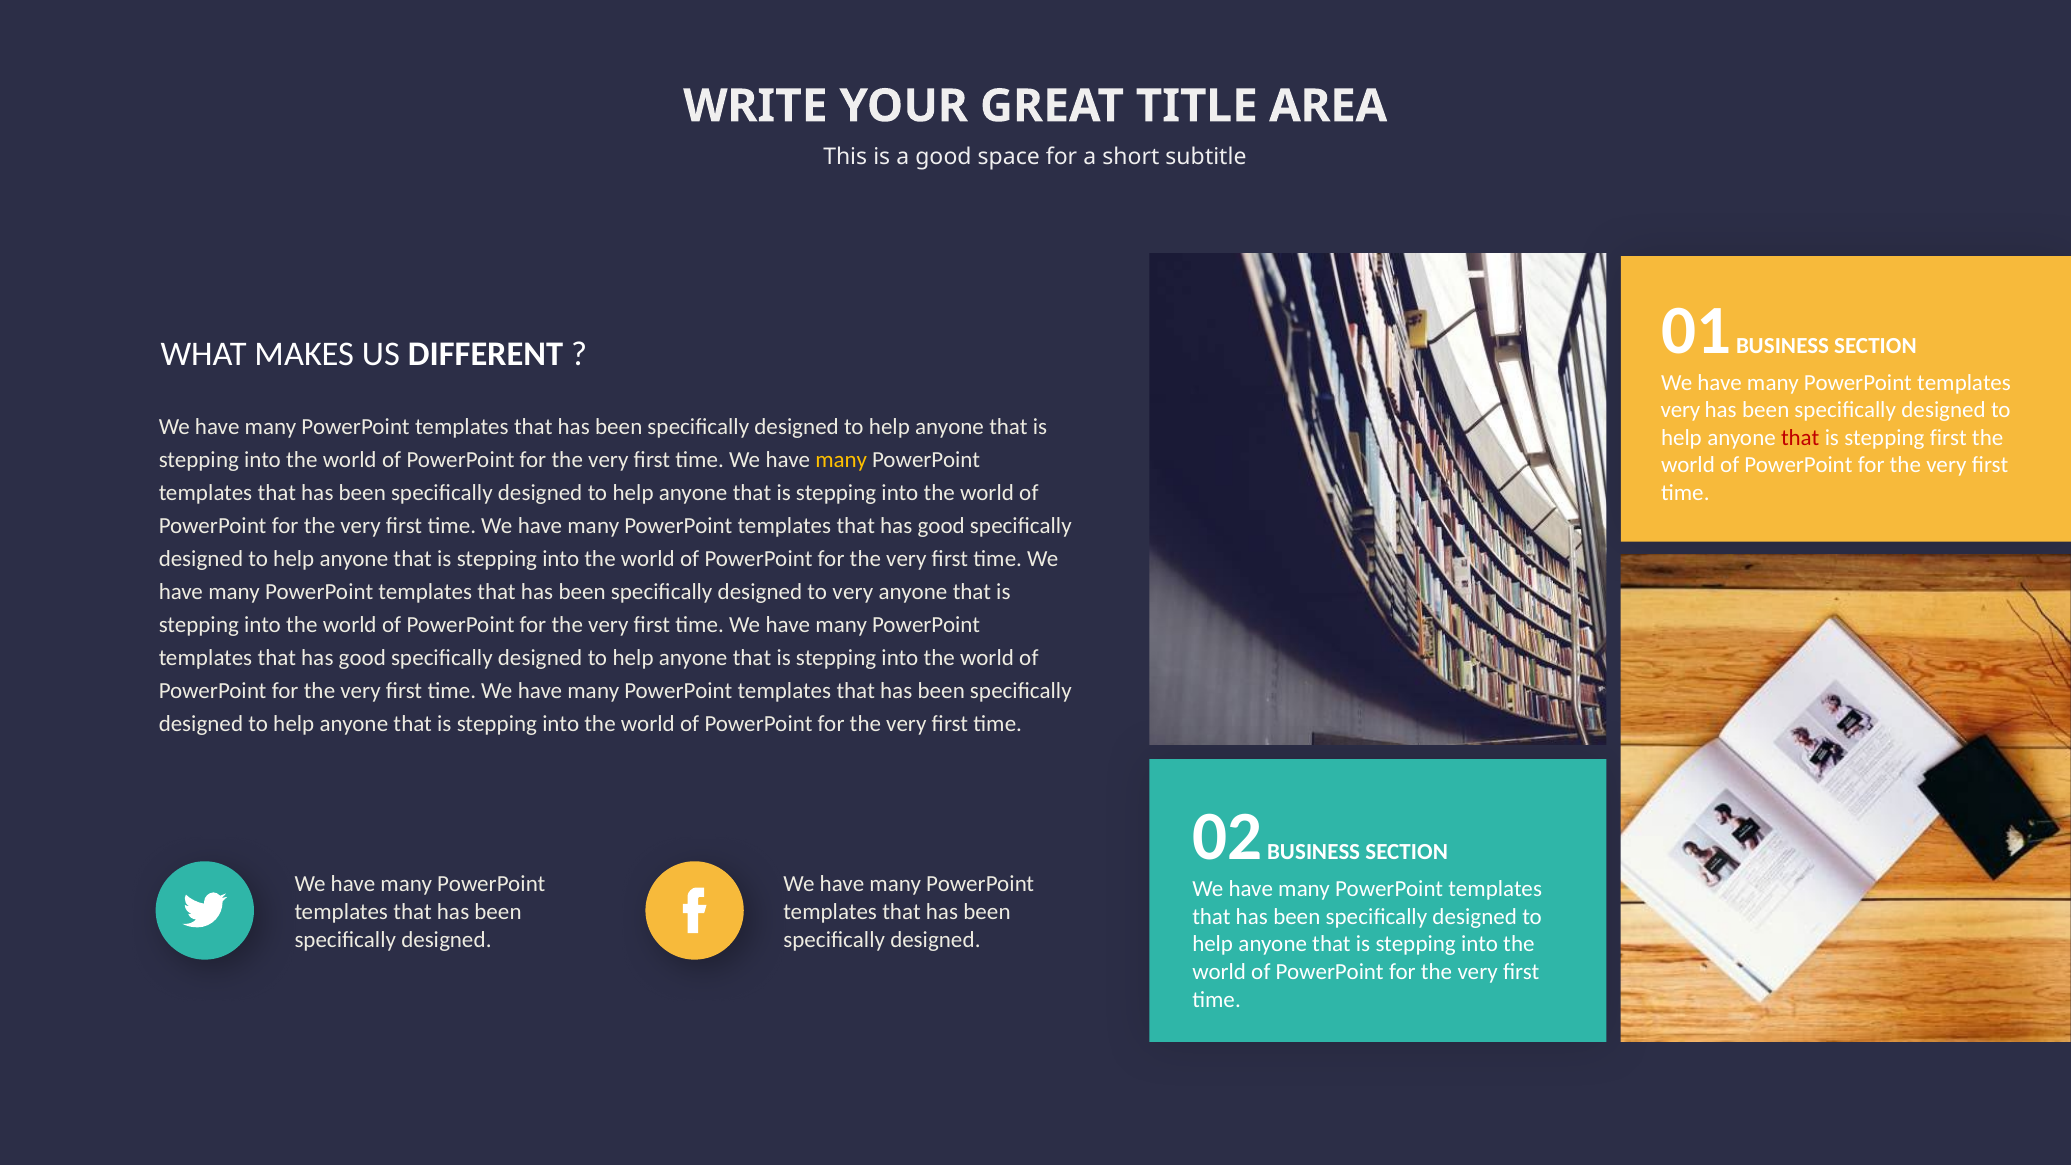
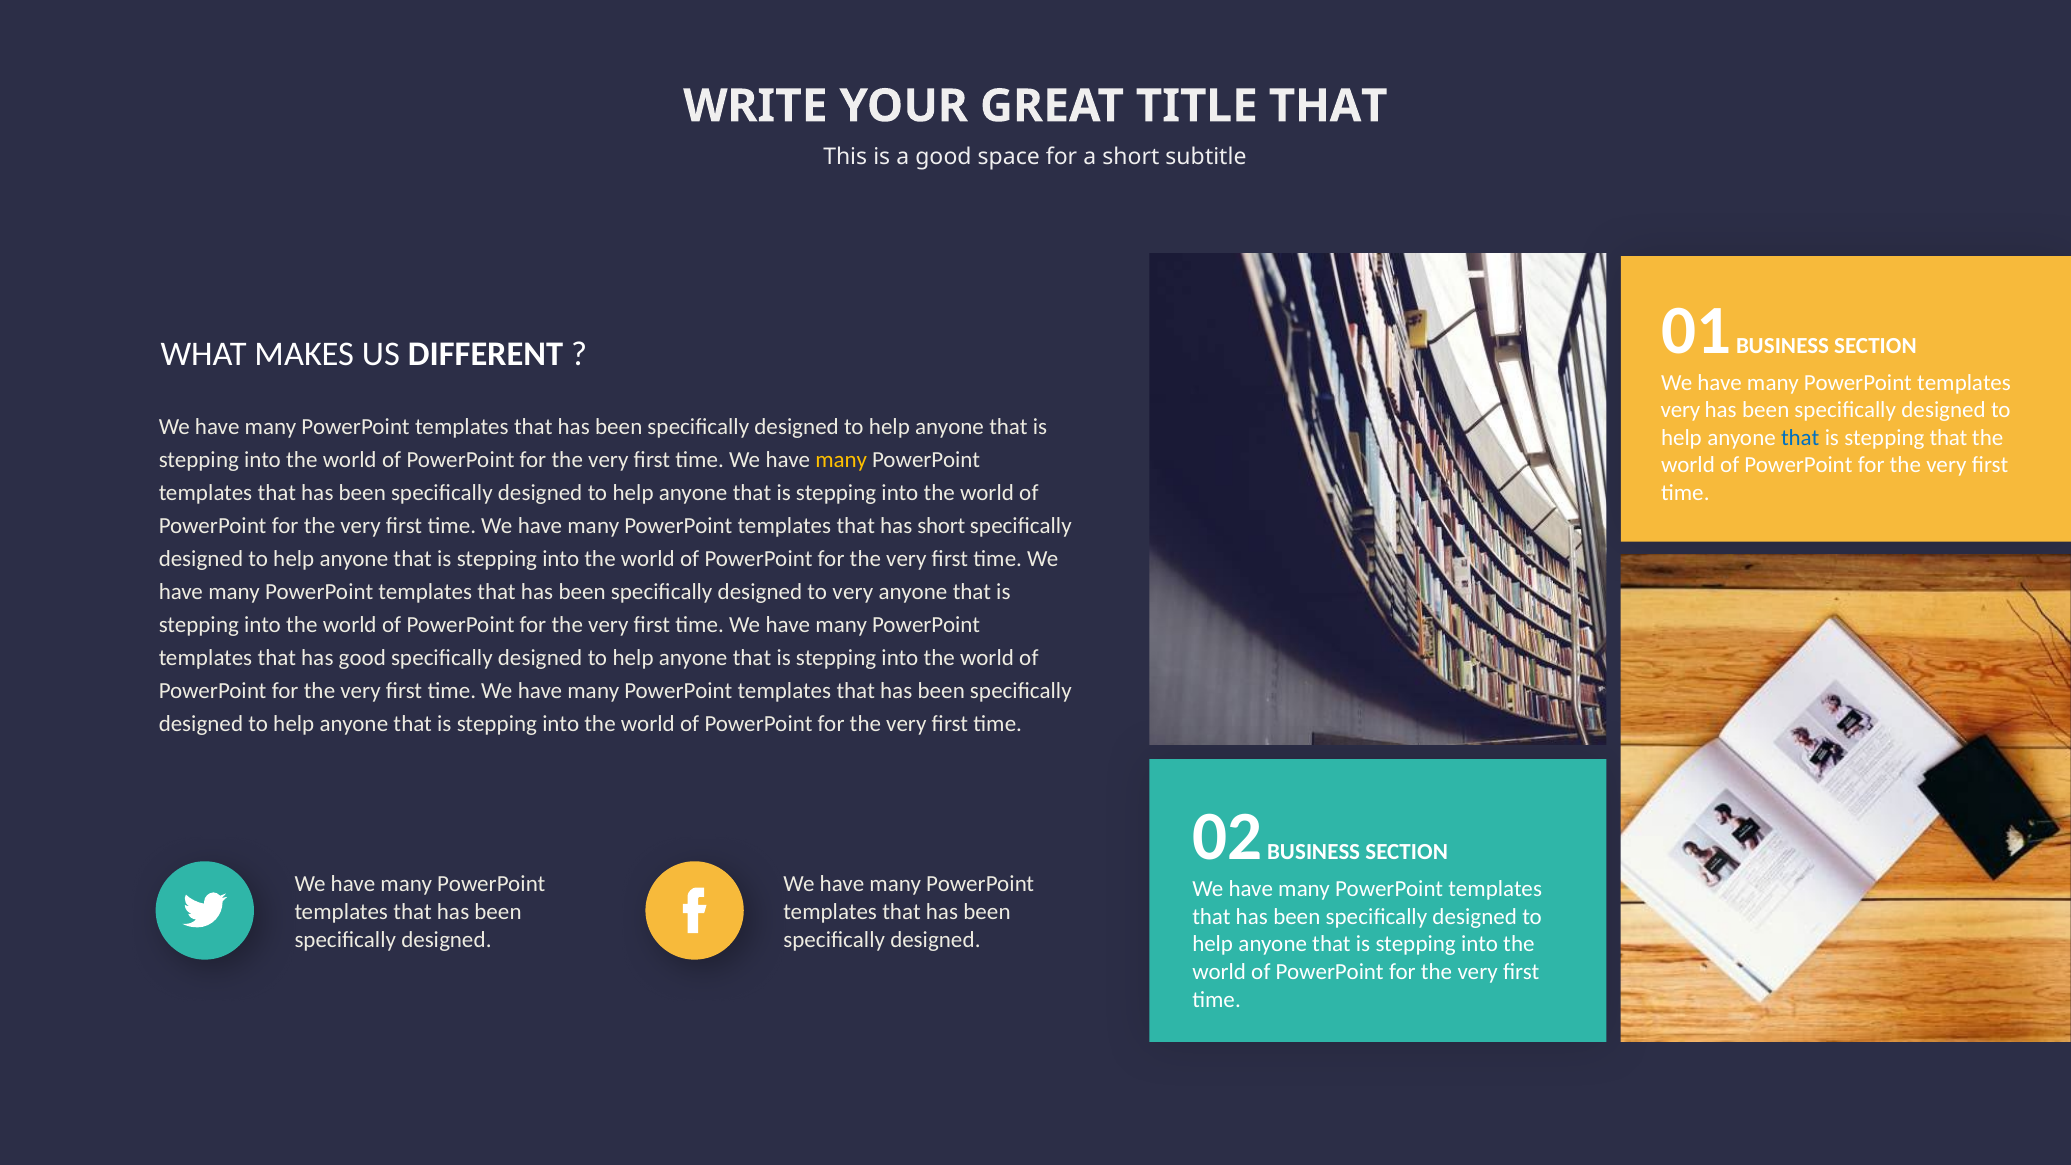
TITLE AREA: AREA -> THAT (1328, 106)
that colour: red -> blue (1800, 438)
stepping first: first -> that (1948, 438)
good: good -> short (941, 526)
